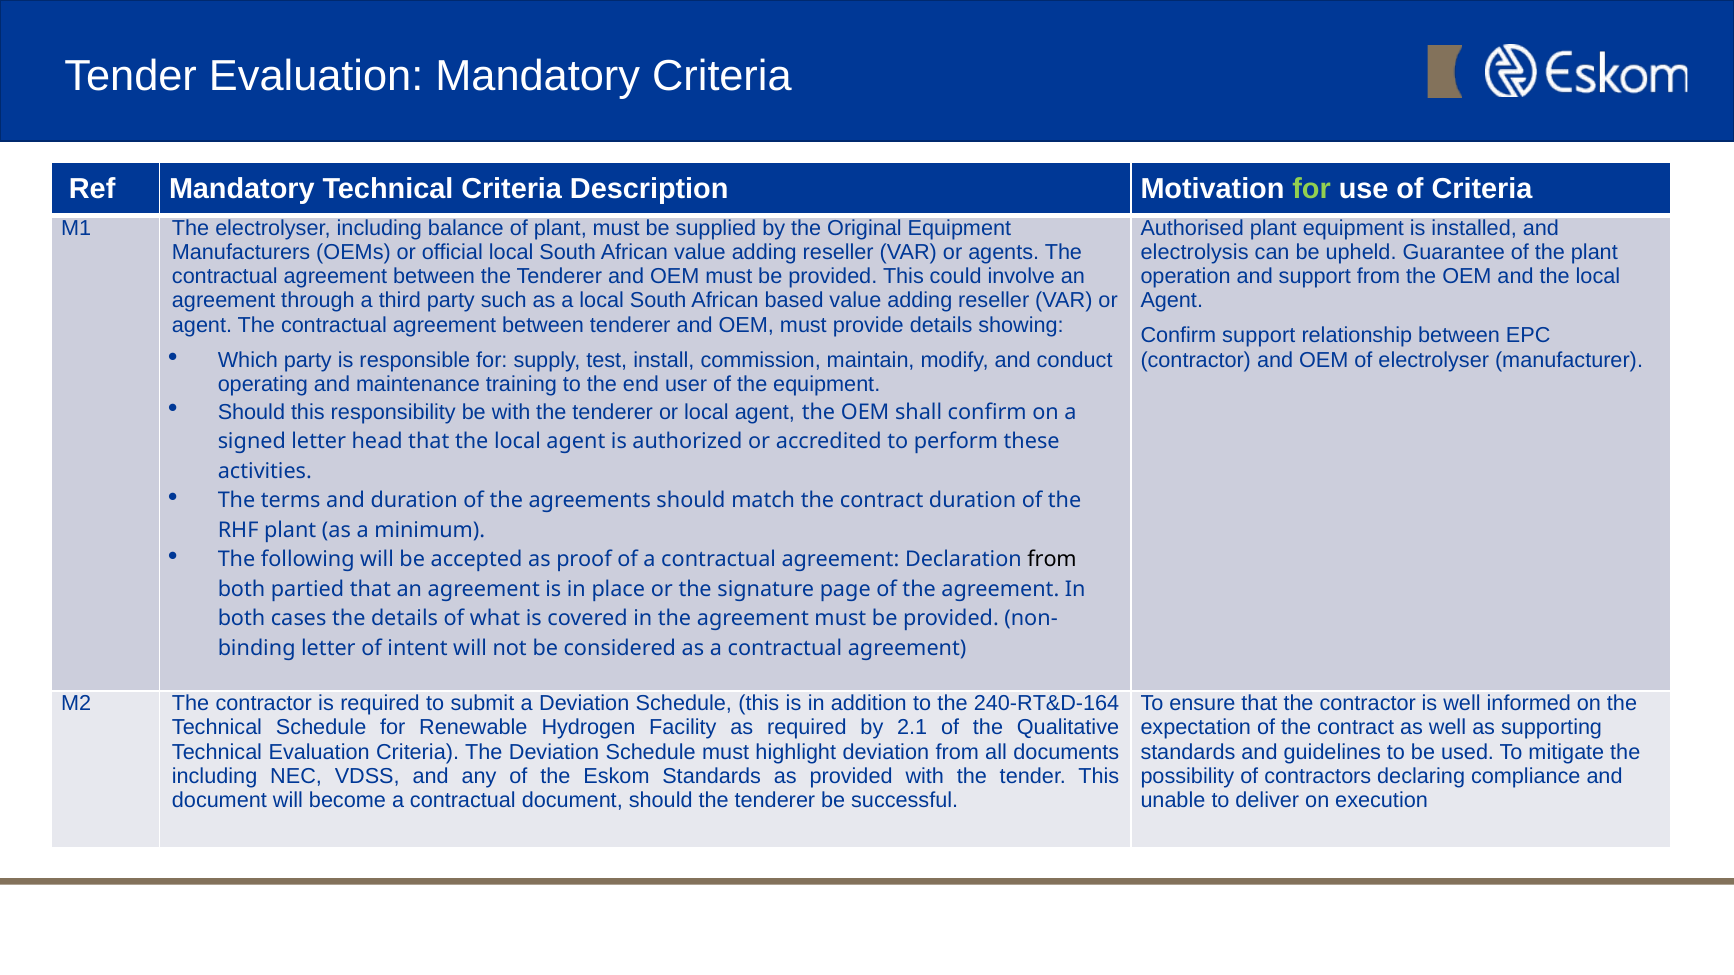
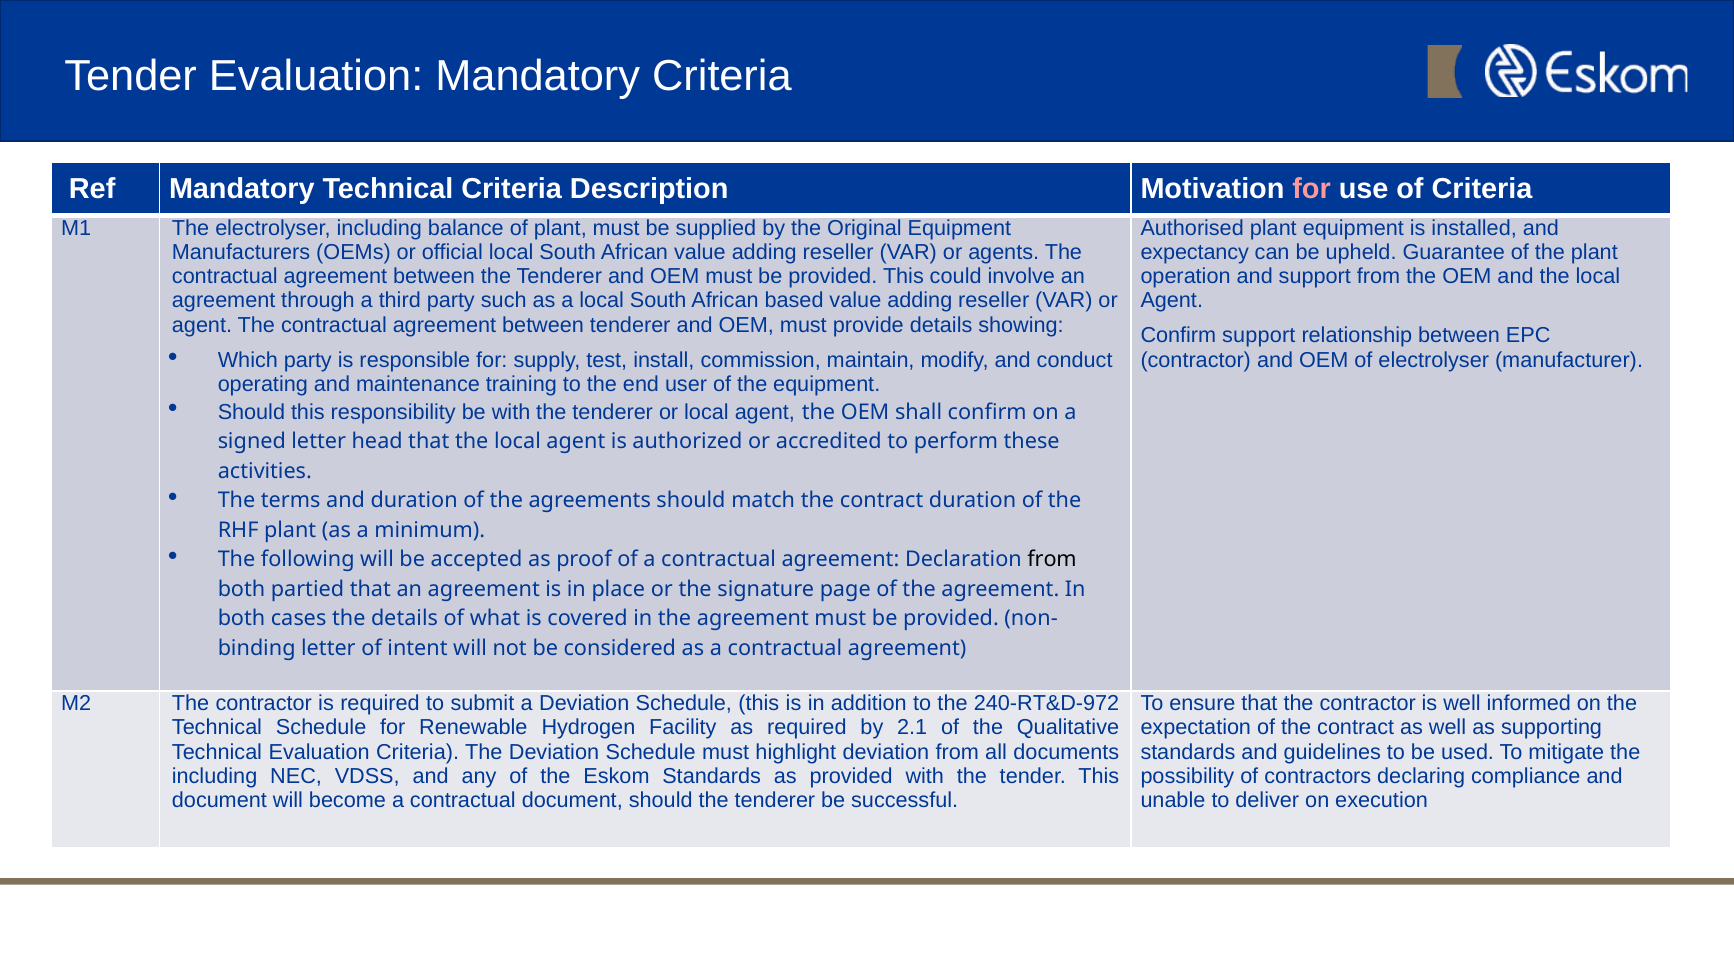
for colour: light green -> pink (1312, 189)
electrolysis: electrolysis -> expectancy (1195, 252)
240-RT&D-164: 240-RT&D-164 -> 240-RT&D-972 (1047, 704)
